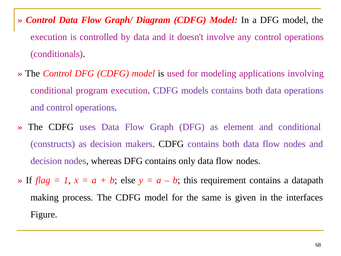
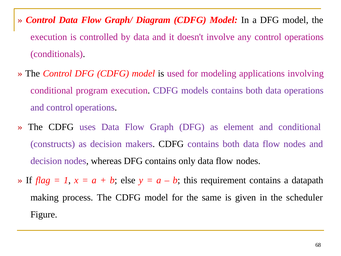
interfaces: interfaces -> scheduler (304, 197)
